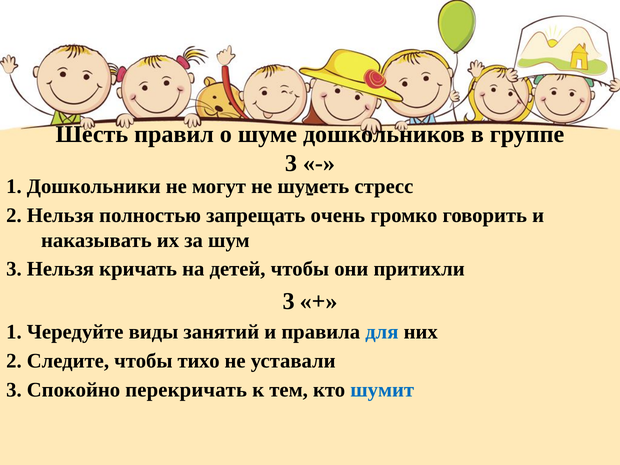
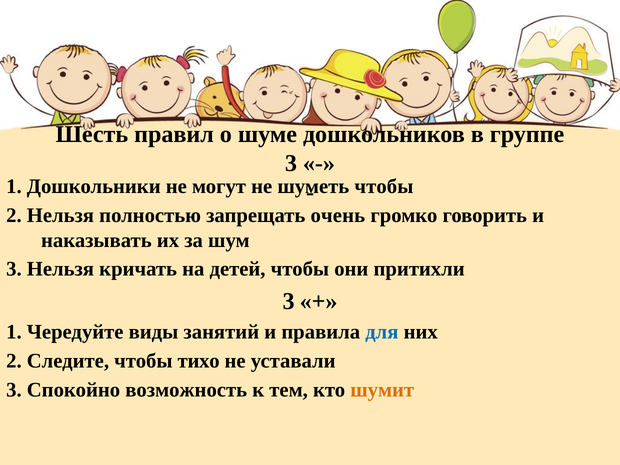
стресс: стресс -> чтобы (384, 186)
перекричать: перекричать -> возможность (186, 390)
шумит colour: blue -> orange (382, 390)
